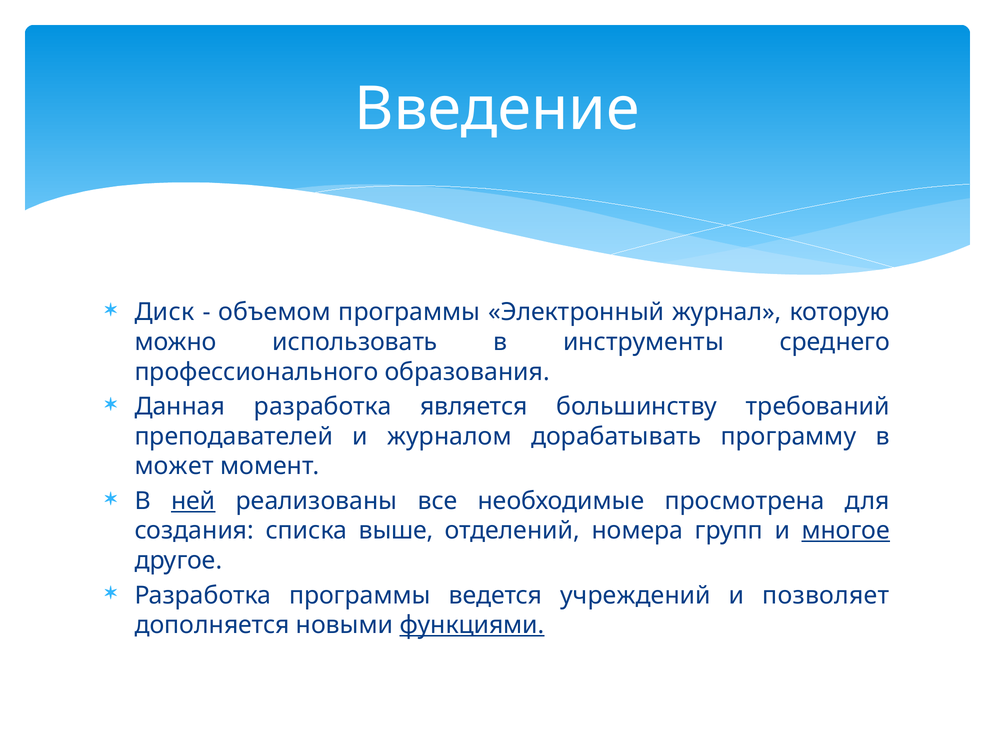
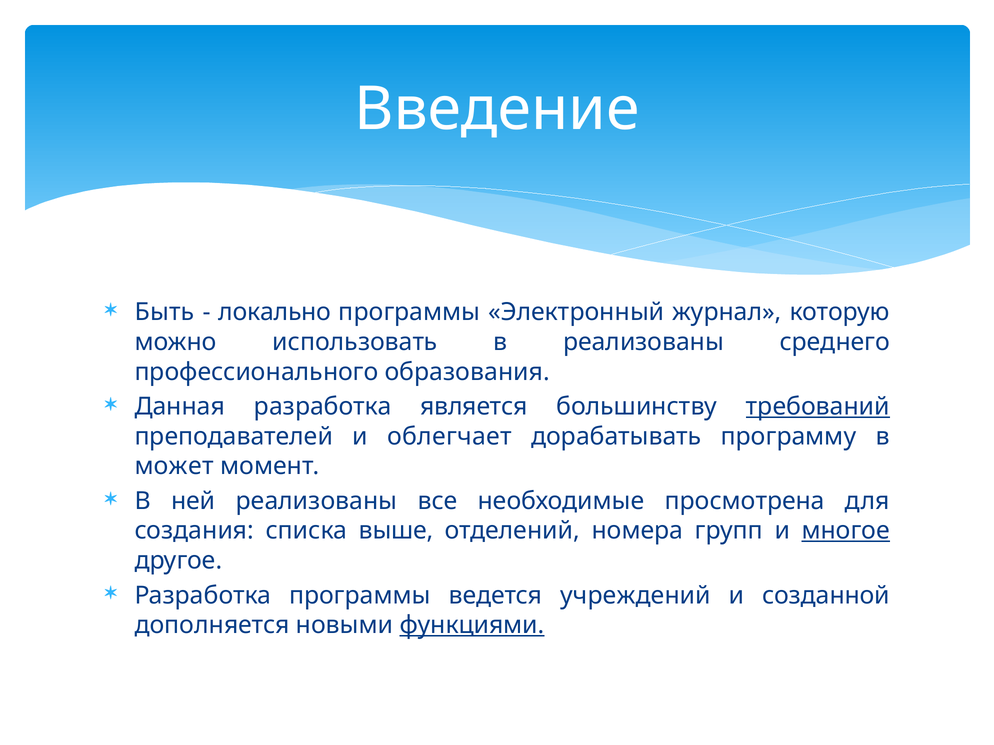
Диск: Диск -> Быть (164, 312)
объемом: объемом -> локально (275, 312)
в инструменты: инструменты -> реализованы (643, 342)
требований underline: none -> present (818, 407)
журналом: журналом -> облегчает (449, 437)
ней underline: present -> none (193, 501)
позволяет: позволяет -> созданной (826, 596)
